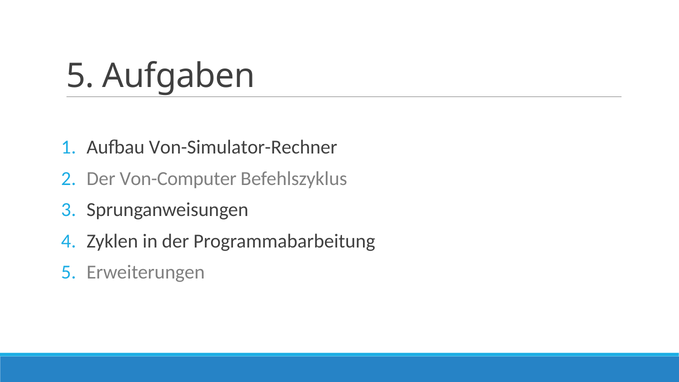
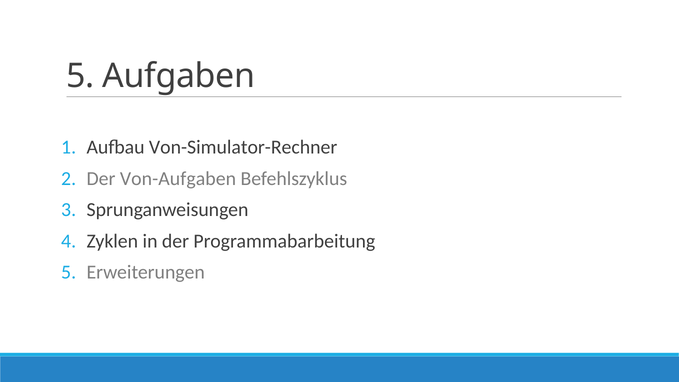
Von-Computer: Von-Computer -> Von-Aufgaben (178, 178)
